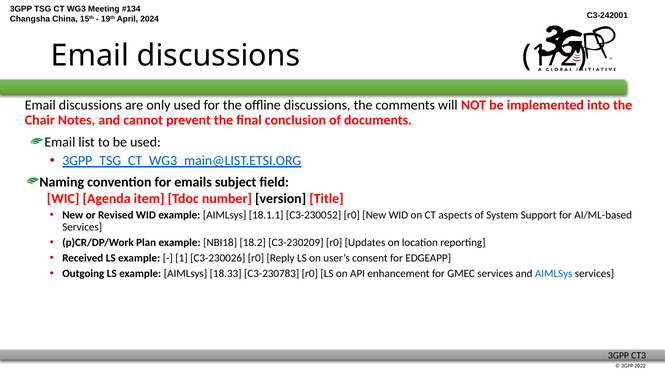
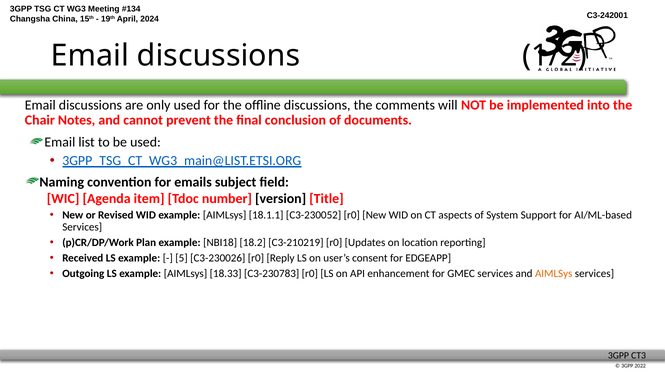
C3-230209: C3-230209 -> C3-210219 (296, 243)
1: 1 -> 5 (182, 258)
AIMLSys colour: blue -> orange (554, 274)
